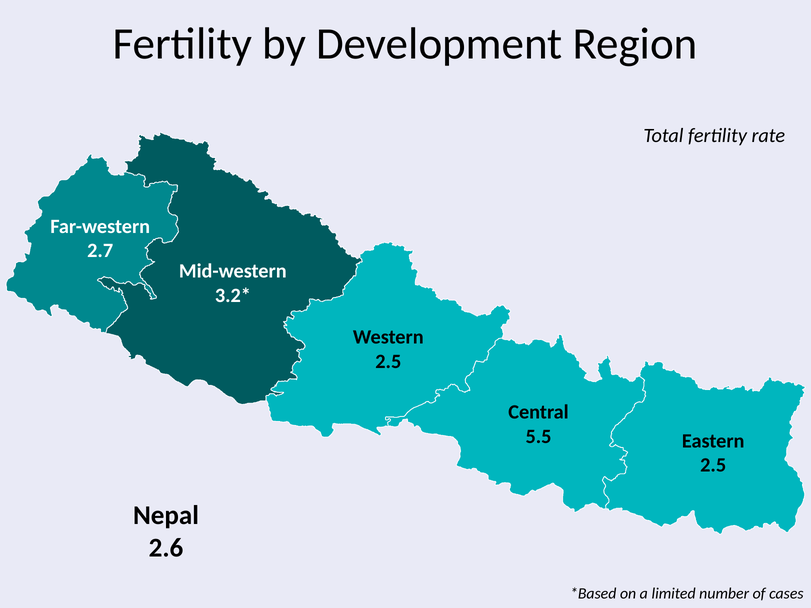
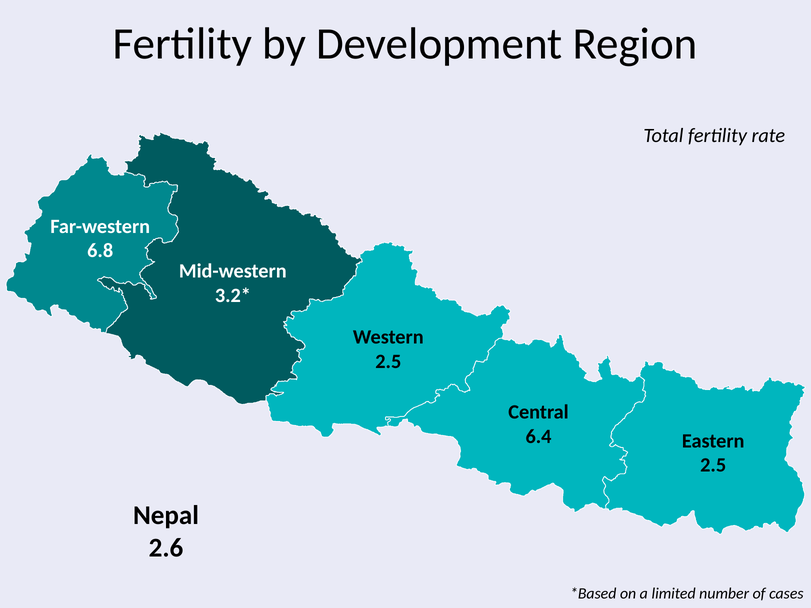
2.7: 2.7 -> 6.8 (100, 251)
5.5: 5.5 -> 6.4 (538, 437)
